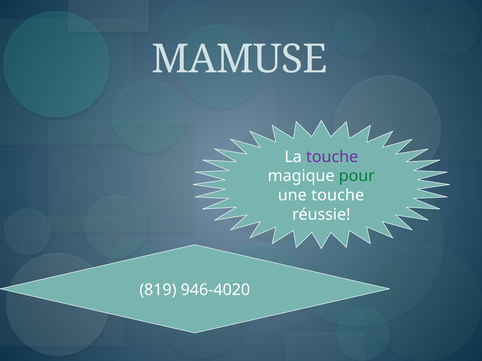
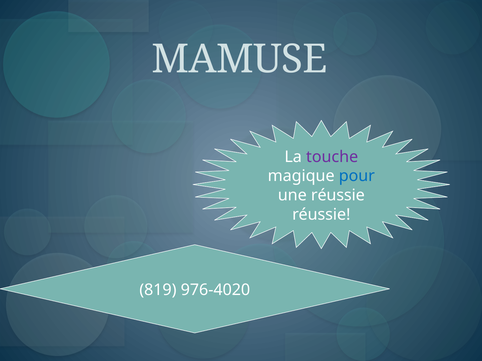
pour colour: green -> blue (357, 176)
une touche: touche -> réussie (338, 196)
946-4020: 946-4020 -> 976-4020 (215, 290)
